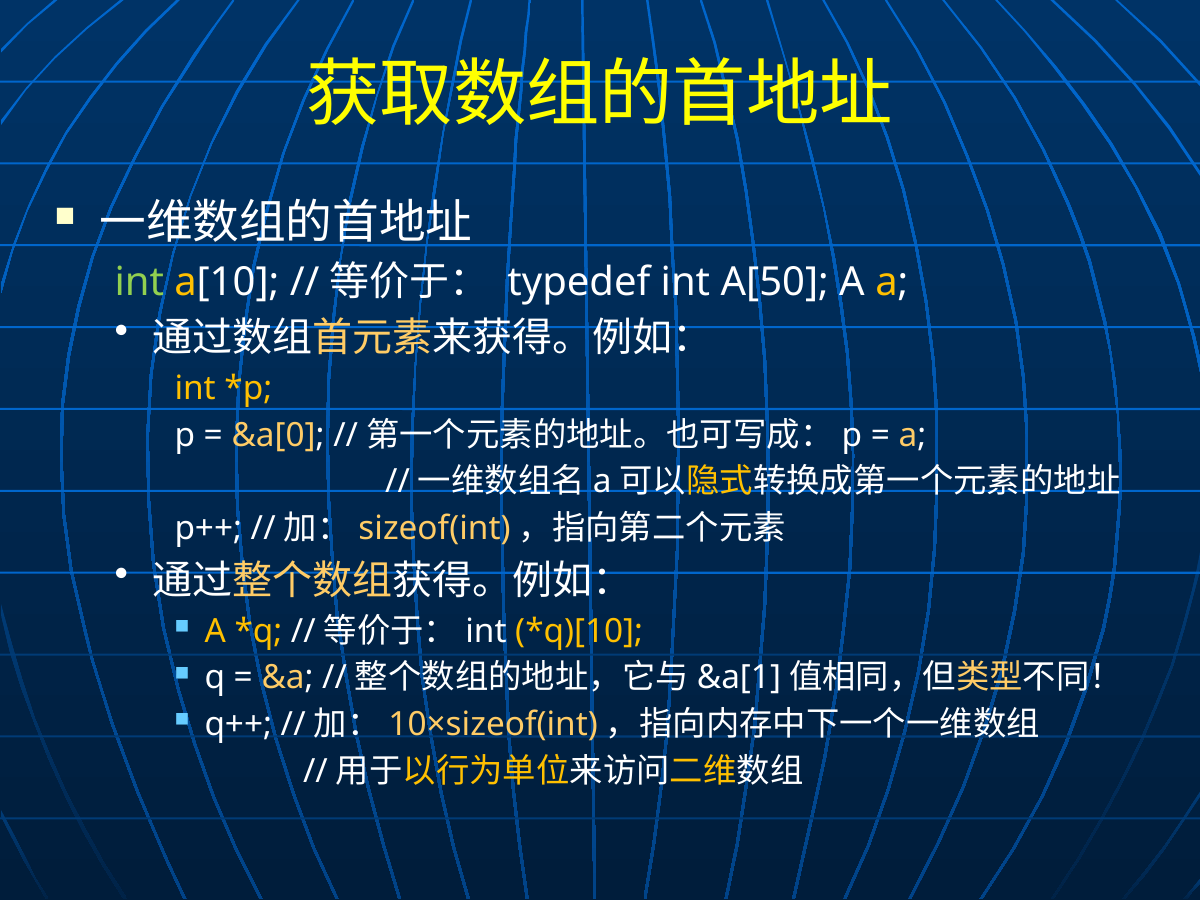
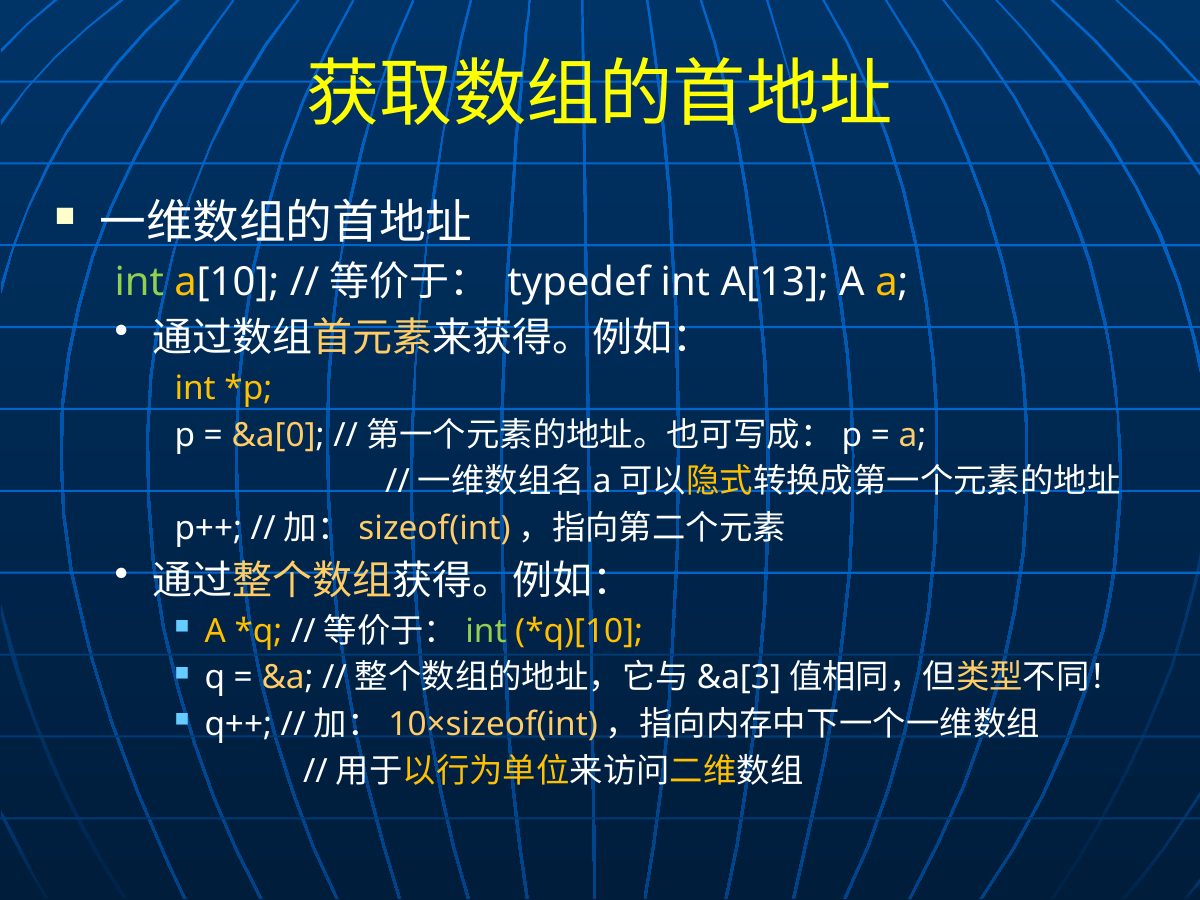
A[50: A[50 -> A[13 (775, 282)
int colour: white -> light green (486, 631)
&a[1: &a[1 -> &a[3 (739, 678)
